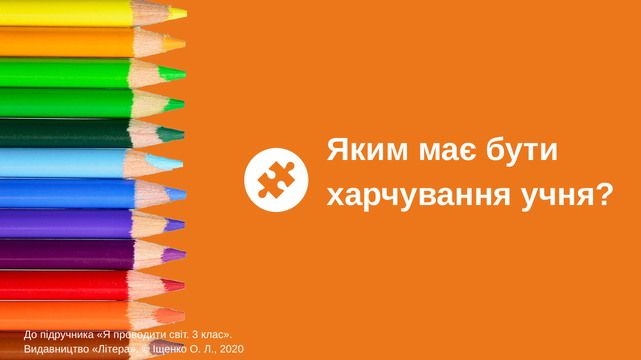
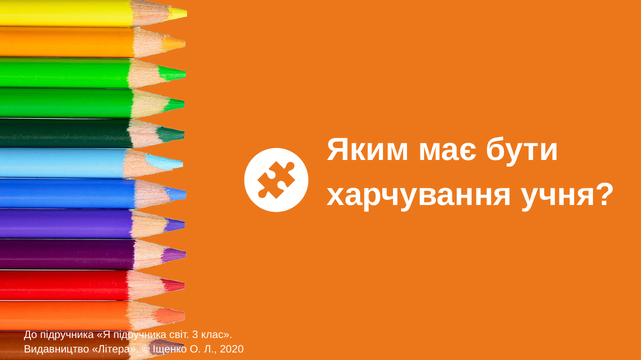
Я проводити: проводити -> підручника (140, 335)
